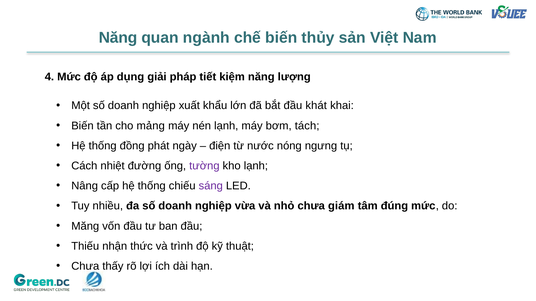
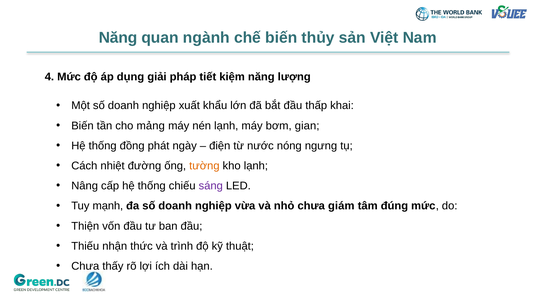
khát: khát -> thấp (316, 106)
tách: tách -> gian (307, 126)
tường colour: purple -> orange (204, 166)
nhiều: nhiều -> mạnh (108, 206)
Măng: Măng -> Thiện (85, 226)
